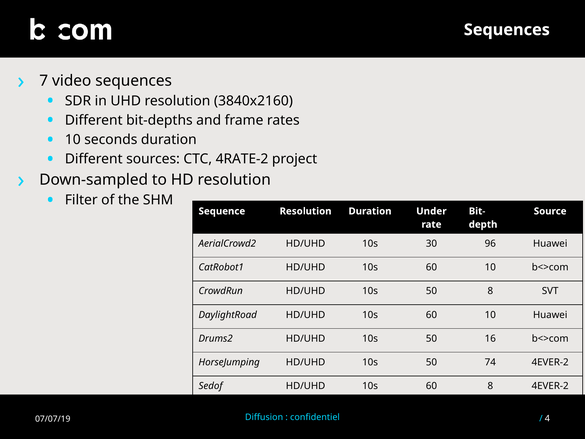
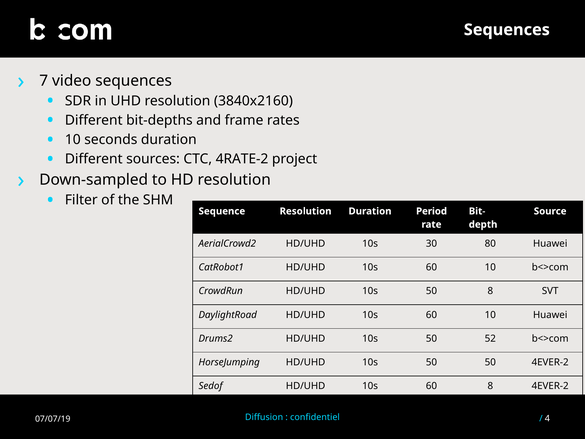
Under: Under -> Period (432, 211)
96: 96 -> 80 (490, 243)
16: 16 -> 52 (490, 338)
50 74: 74 -> 50 (490, 362)
